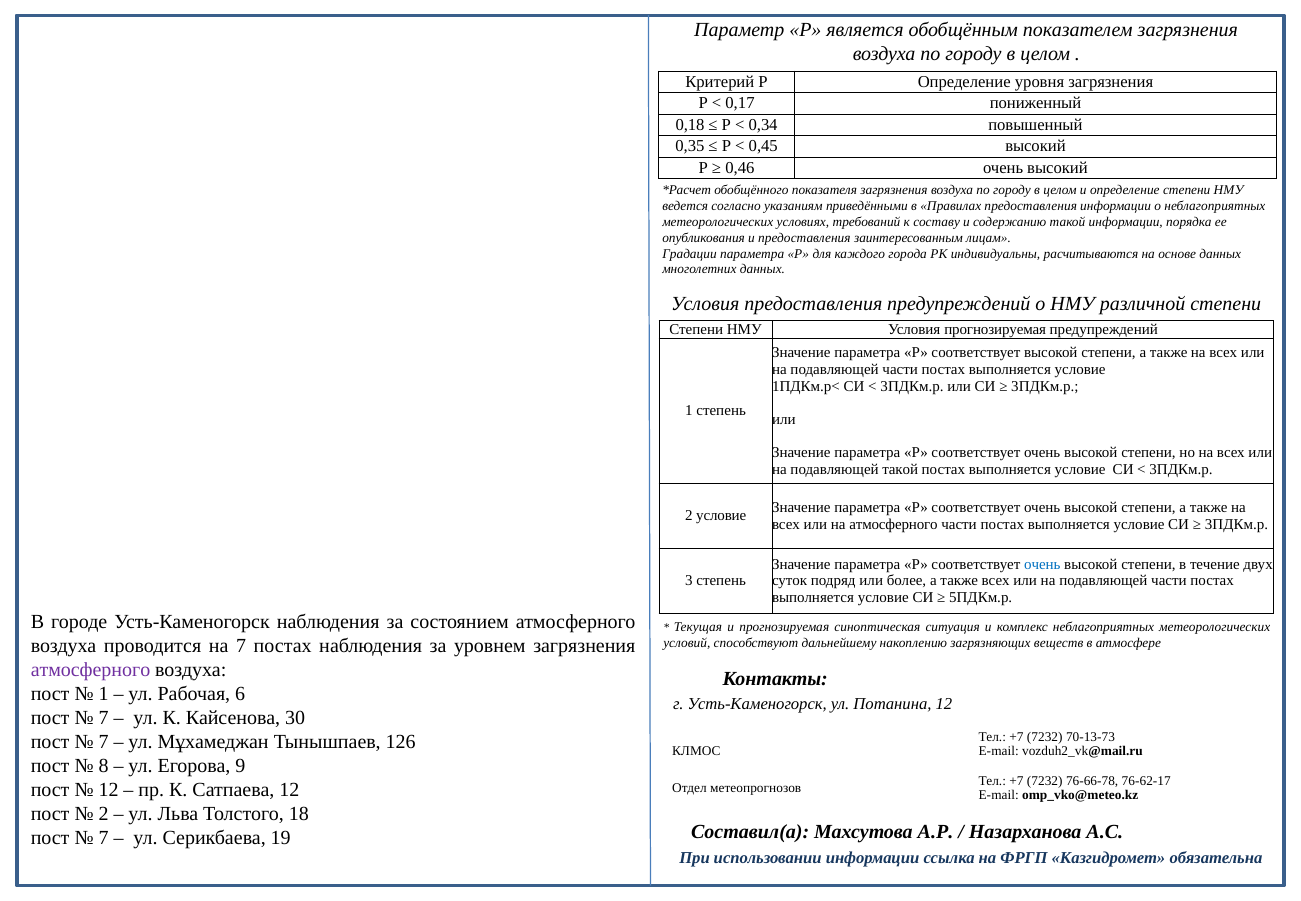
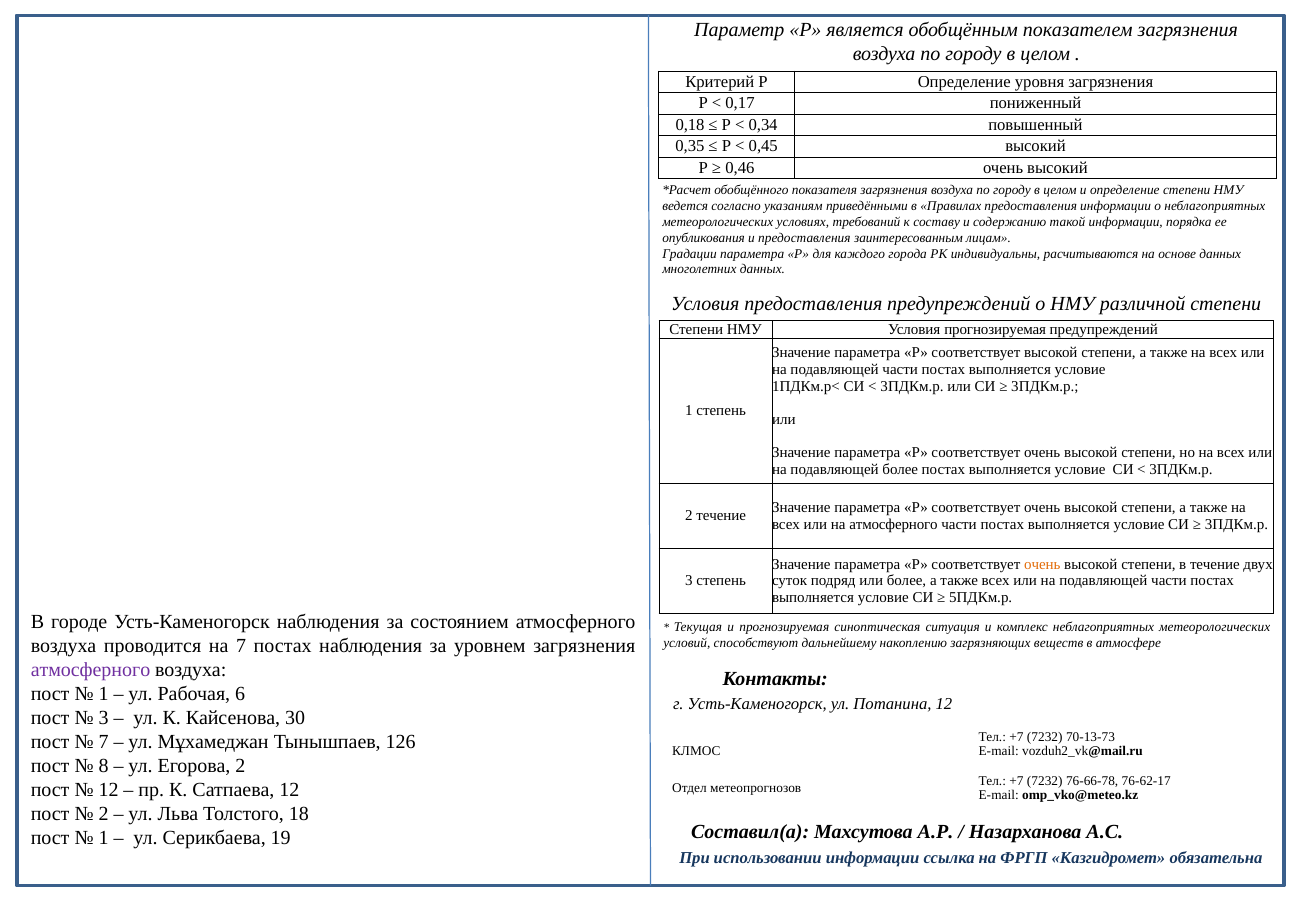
подавляющей такой: такой -> более (900, 469)
2 условие: условие -> течение (721, 516)
очень colour: blue -> orange (1042, 564)
7: 7 -> 3 (104, 718)
Егорова 9: 9 -> 2 (240, 766)
7: 7 -> 1 (104, 838)
